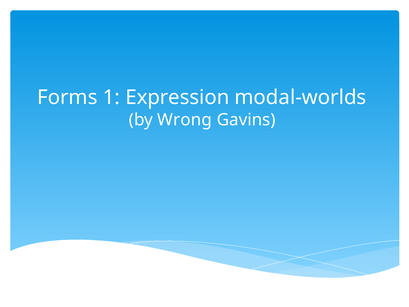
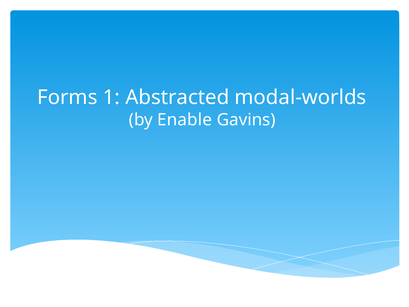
Expression: Expression -> Abstracted (177, 97)
Wrong: Wrong -> Enable (185, 120)
